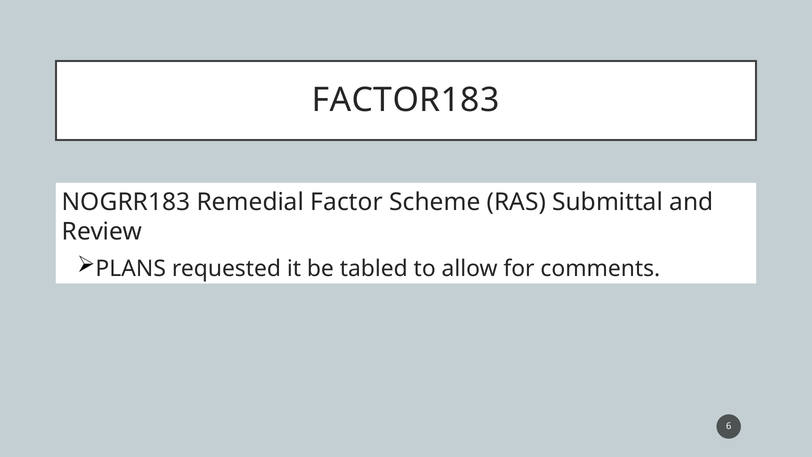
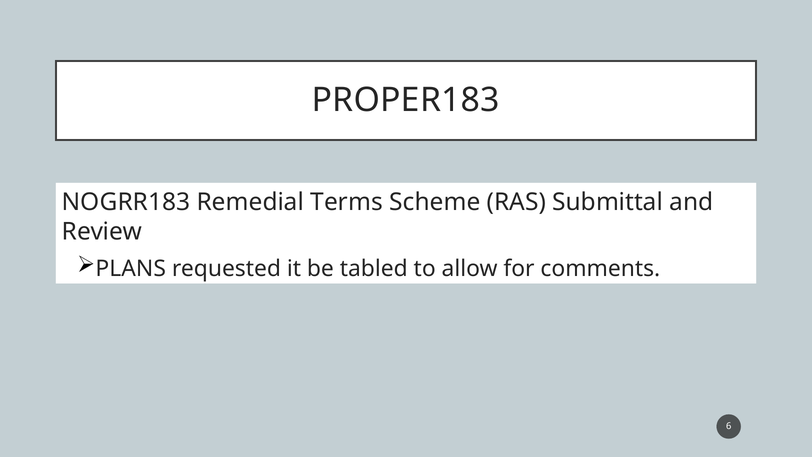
FACTOR183: FACTOR183 -> PROPER183 (406, 100)
Factor: Factor -> Terms (347, 202)
